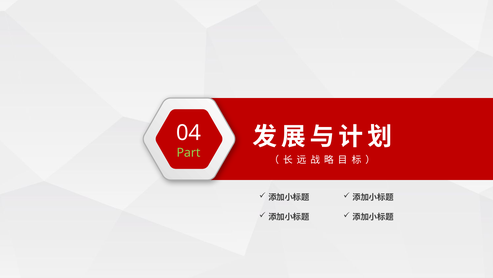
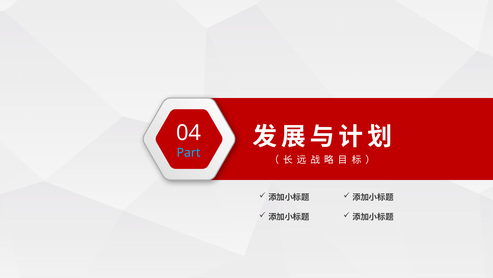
Part colour: light green -> light blue (188, 152)
